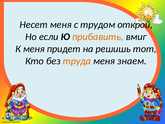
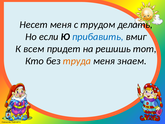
открой: открой -> делать (135, 25)
прибавить colour: orange -> blue (98, 37)
К меня: меня -> всем (34, 49)
